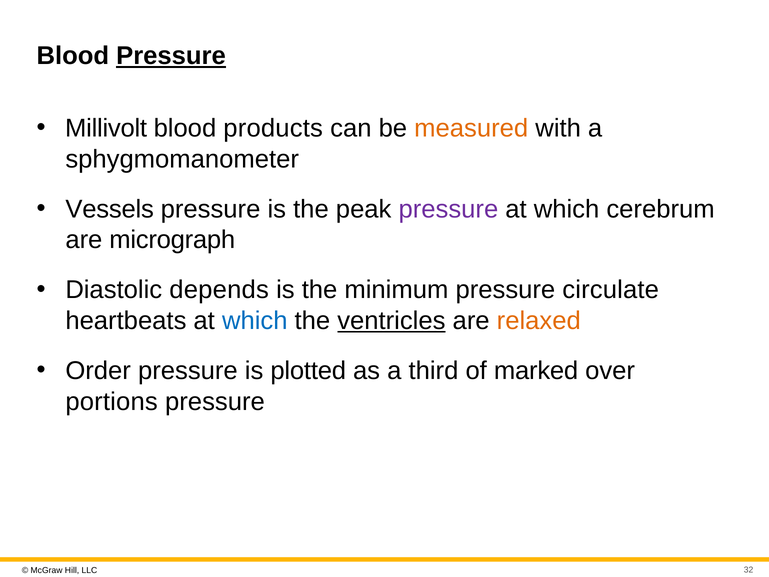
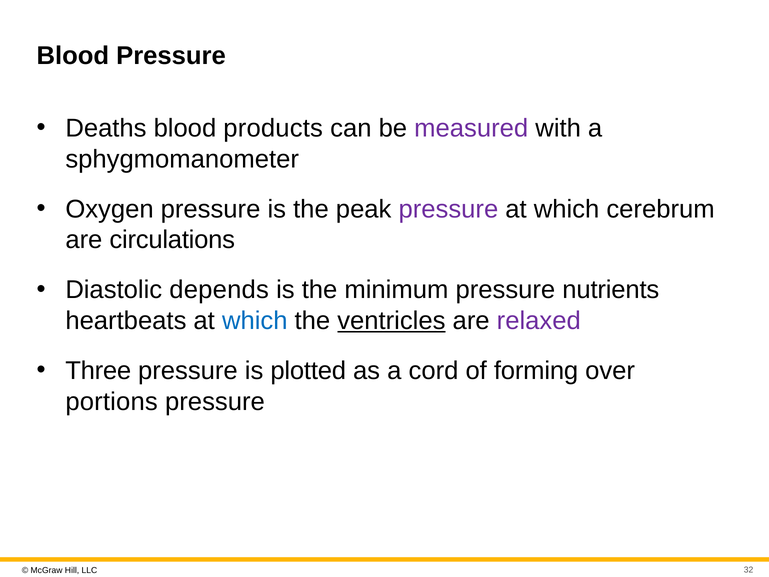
Pressure underline: present -> none (171, 56)
Millivolt: Millivolt -> Deaths (106, 128)
measured colour: orange -> purple (471, 128)
Vessels: Vessels -> Oxygen (110, 209)
micrograph: micrograph -> circulations (172, 240)
circulate: circulate -> nutrients (611, 290)
relaxed colour: orange -> purple (539, 321)
Order: Order -> Three (98, 371)
third: third -> cord (433, 371)
marked: marked -> forming (536, 371)
